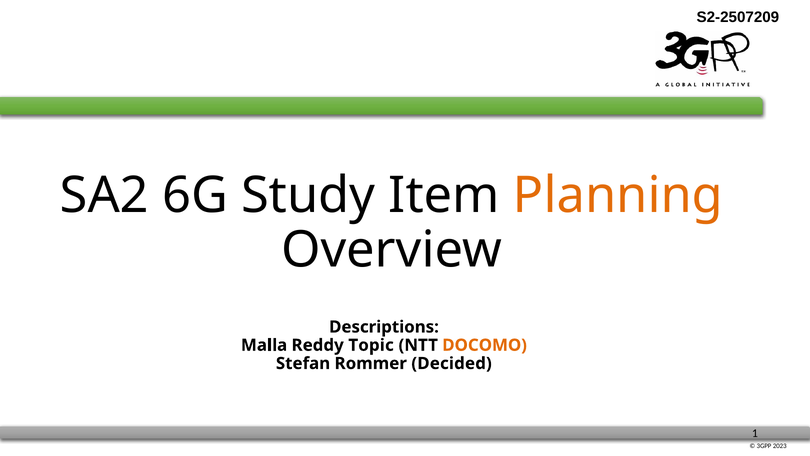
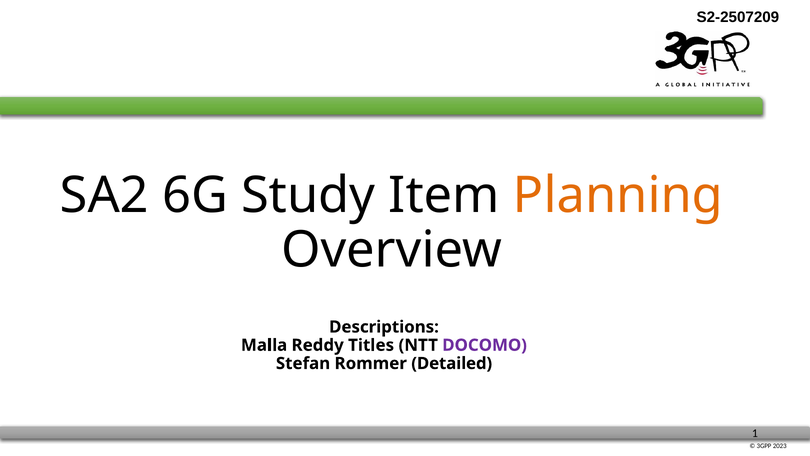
Topic: Topic -> Titles (371, 345)
DOCOMO colour: orange -> purple (485, 345)
Decided: Decided -> Detailed (452, 363)
